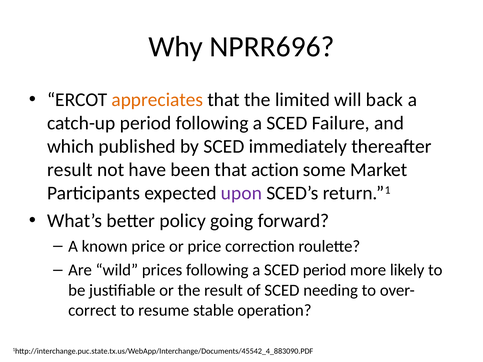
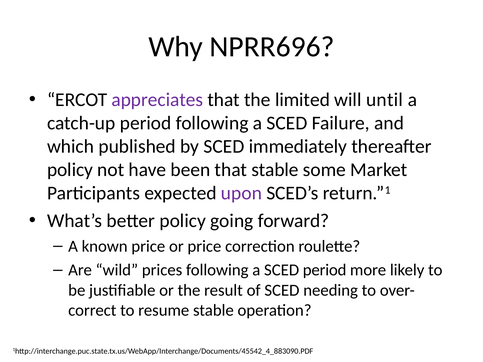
appreciates colour: orange -> purple (157, 100)
back: back -> until (385, 100)
result: result -> policy (70, 170)
that action: action -> stable (275, 170)
